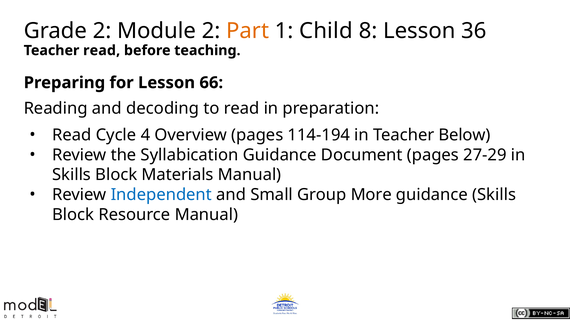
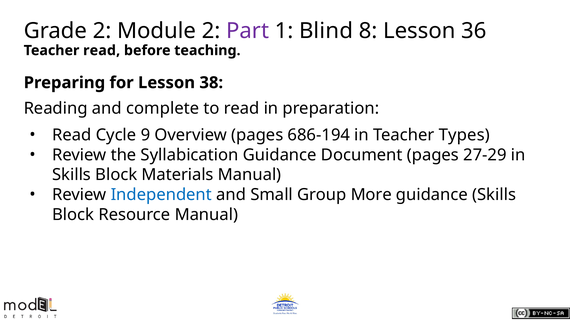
Part colour: orange -> purple (248, 31)
Child: Child -> Blind (326, 31)
66: 66 -> 38 (211, 83)
decoding: decoding -> complete (163, 109)
4: 4 -> 9 (145, 135)
114-194: 114-194 -> 686-194 (319, 135)
Below: Below -> Types (464, 135)
